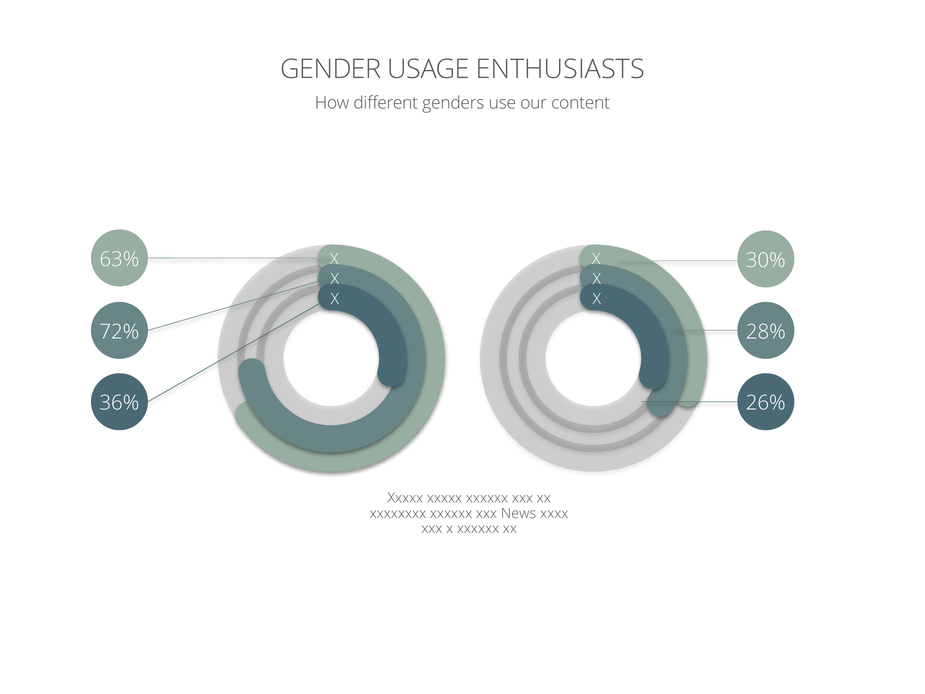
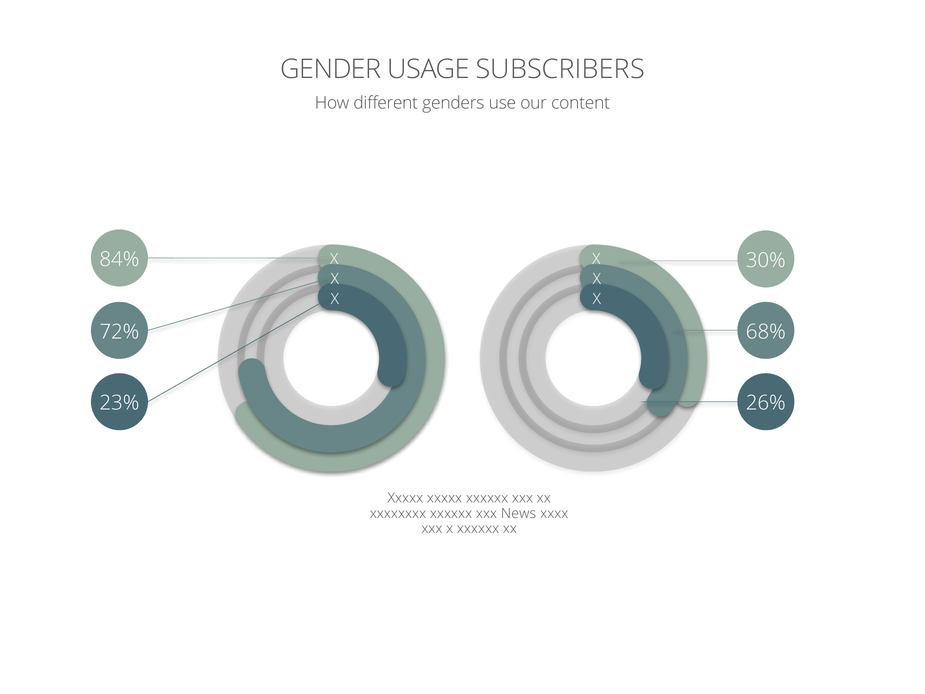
ENTHUSIASTS: ENTHUSIASTS -> SUBSCRIBERS (560, 69)
63%: 63% -> 84% (119, 259)
28%: 28% -> 68% (766, 332)
36%: 36% -> 23% (119, 403)
